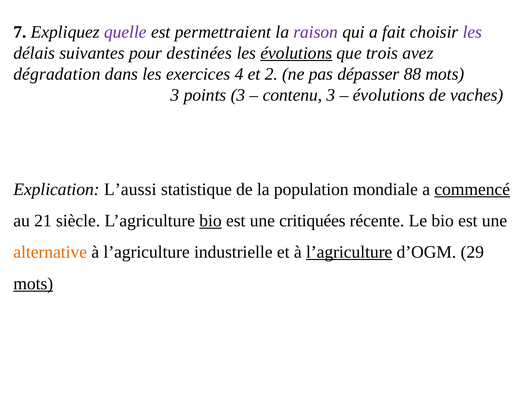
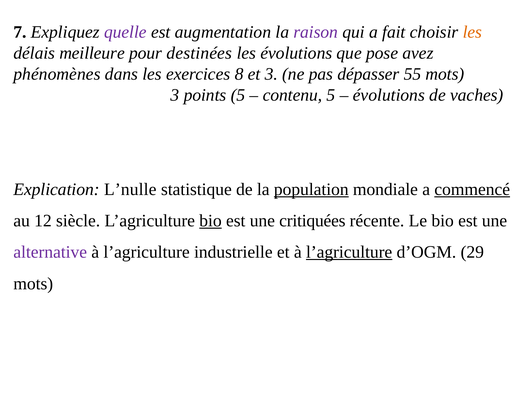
permettraient: permettraient -> augmentation (223, 32)
les colour: purple -> orange (472, 32)
suivantes: suivantes -> meilleure (92, 53)
évolutions underline: present -> none (296, 53)
trois: trois -> pose (382, 53)
dégradation: dégradation -> phénomènes (57, 74)
4: 4 -> 8 (239, 74)
et 2: 2 -> 3 (271, 74)
88: 88 -> 55 (413, 74)
points 3: 3 -> 5 (238, 95)
contenu 3: 3 -> 5 (331, 95)
L’aussi: L’aussi -> L’nulle (130, 189)
population underline: none -> present (311, 189)
21: 21 -> 12 (43, 221)
alternative colour: orange -> purple (50, 252)
mots underline: present -> none (33, 284)
